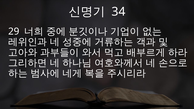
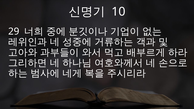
34: 34 -> 10 (118, 12)
